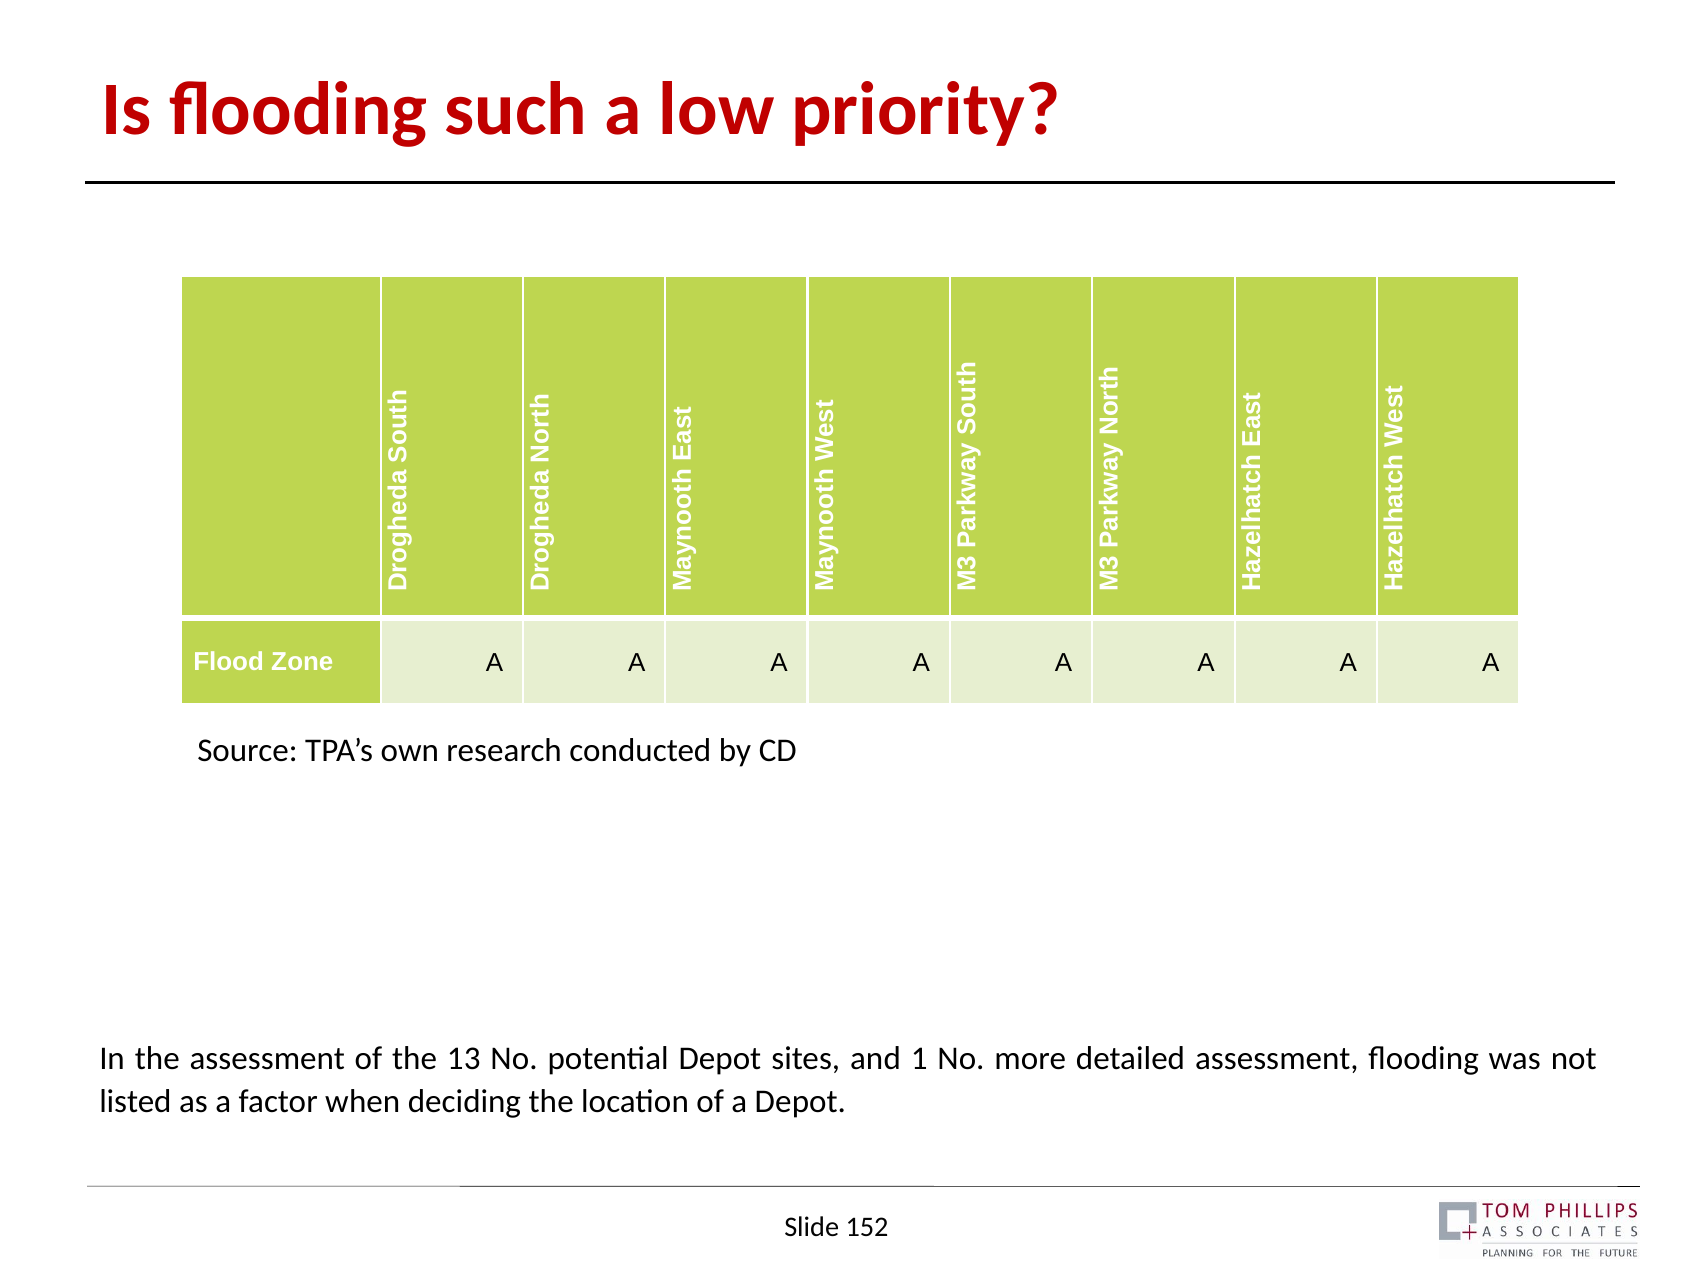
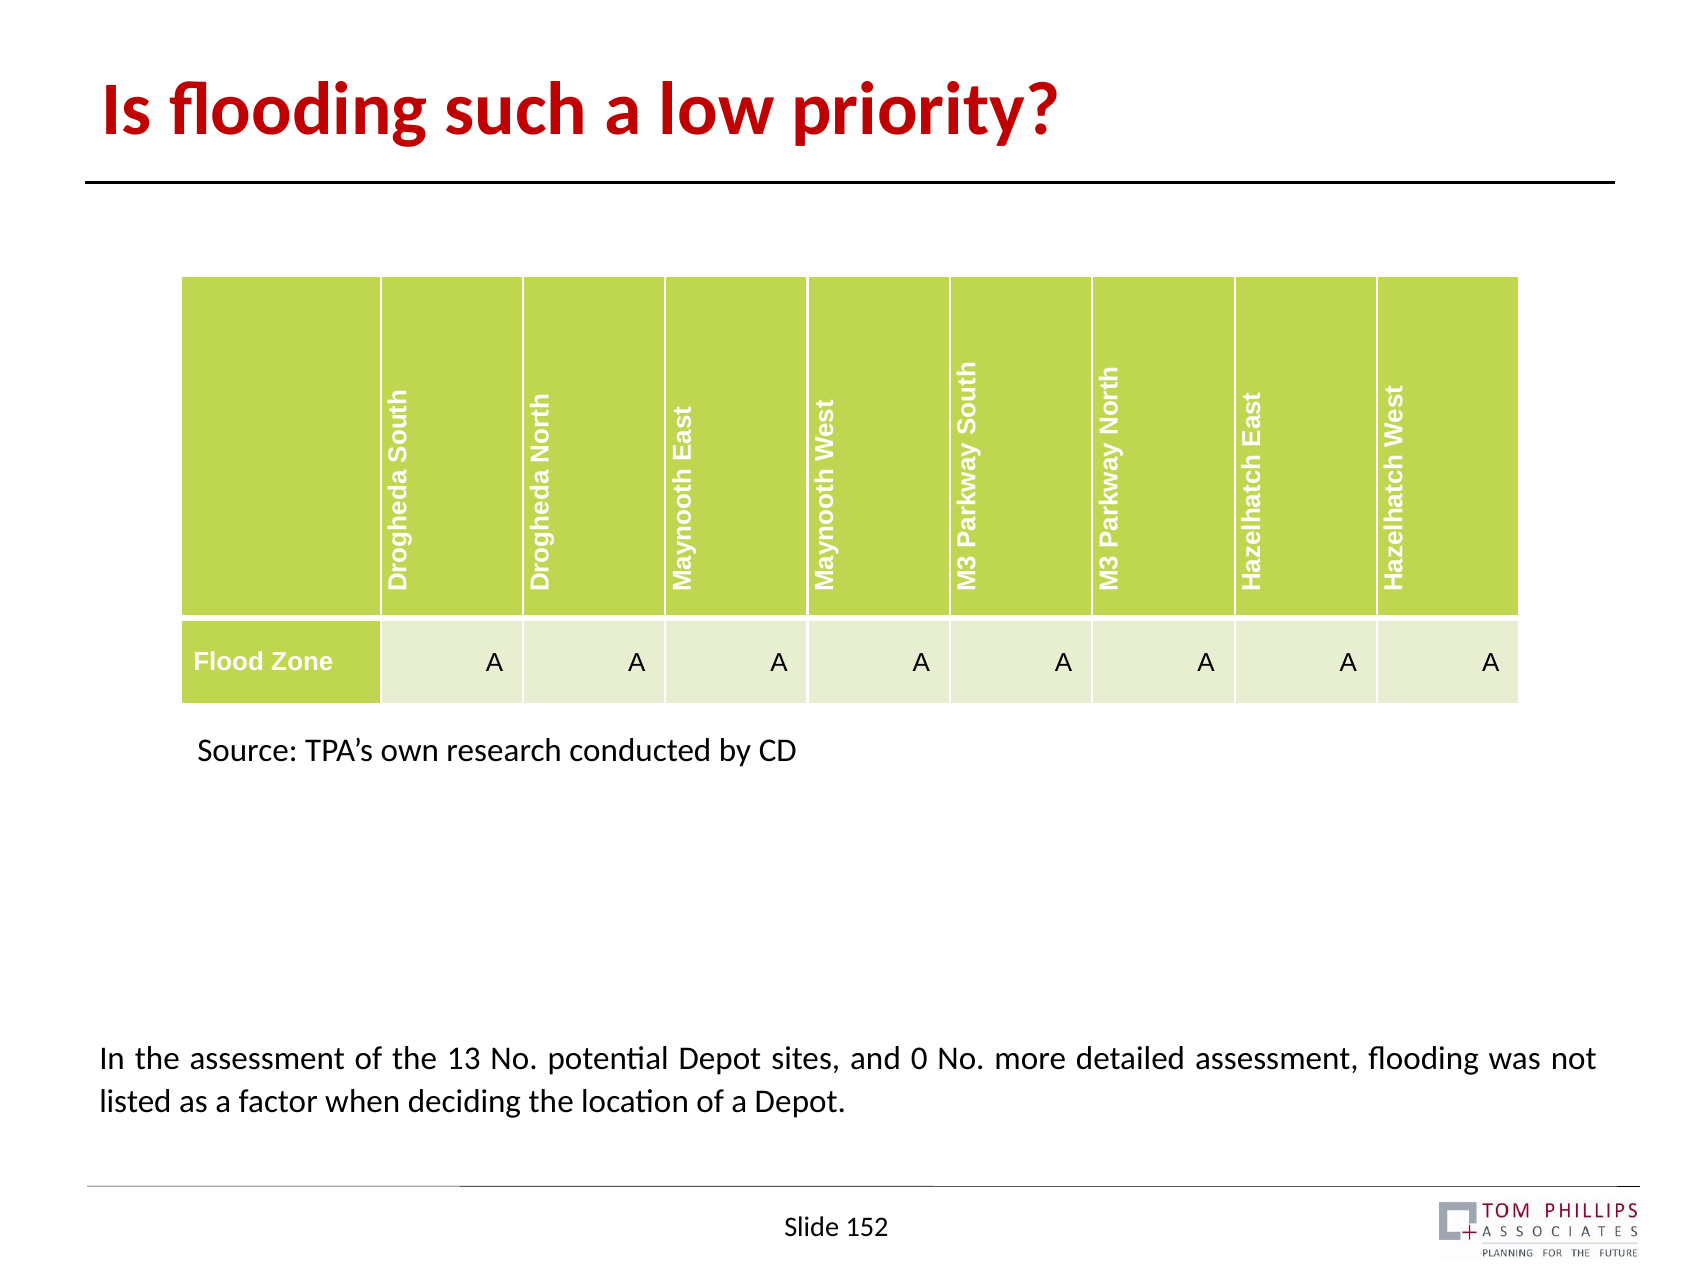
1: 1 -> 0 (919, 1059)
